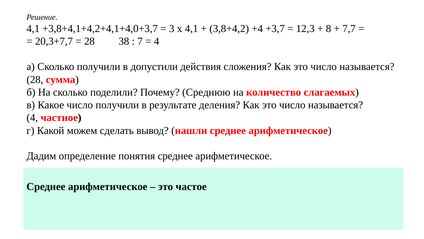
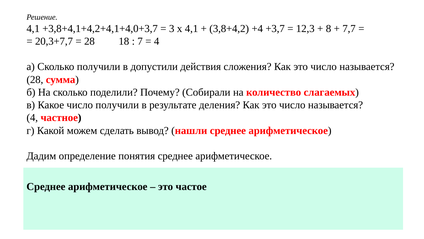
38: 38 -> 18 (124, 41)
Среднюю: Среднюю -> Собирали (206, 92)
